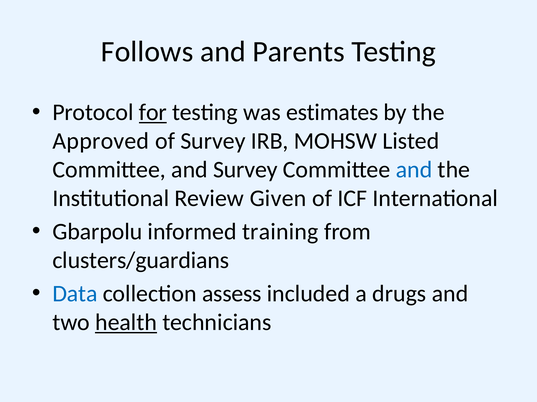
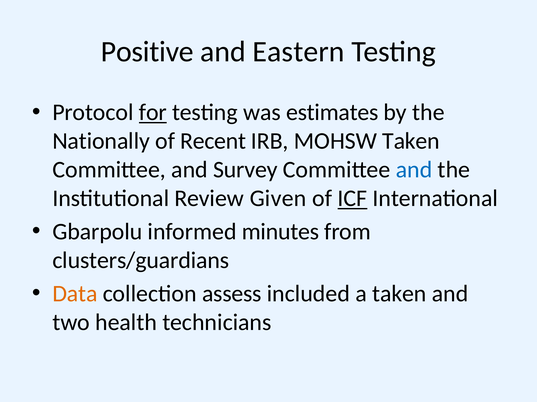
Follows: Follows -> Positive (147, 52)
Parents: Parents -> Eastern (299, 52)
Approved: Approved -> Nationally (101, 141)
of Survey: Survey -> Recent (213, 141)
MOHSW Listed: Listed -> Taken (411, 141)
ICF underline: none -> present (352, 199)
training: training -> minutes (280, 232)
Data colour: blue -> orange (75, 294)
a drugs: drugs -> taken (399, 294)
health underline: present -> none (126, 323)
